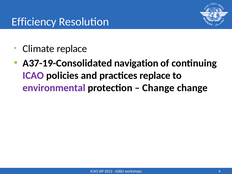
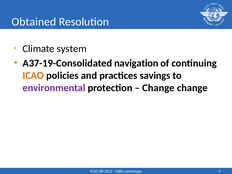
Efficiency: Efficiency -> Obtained (34, 22)
Climate replace: replace -> system (72, 49)
ICAO colour: purple -> orange (33, 76)
practices replace: replace -> savings (155, 76)
